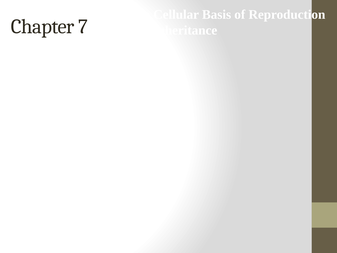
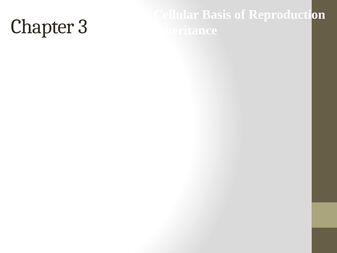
7: 7 -> 3 (83, 26)
